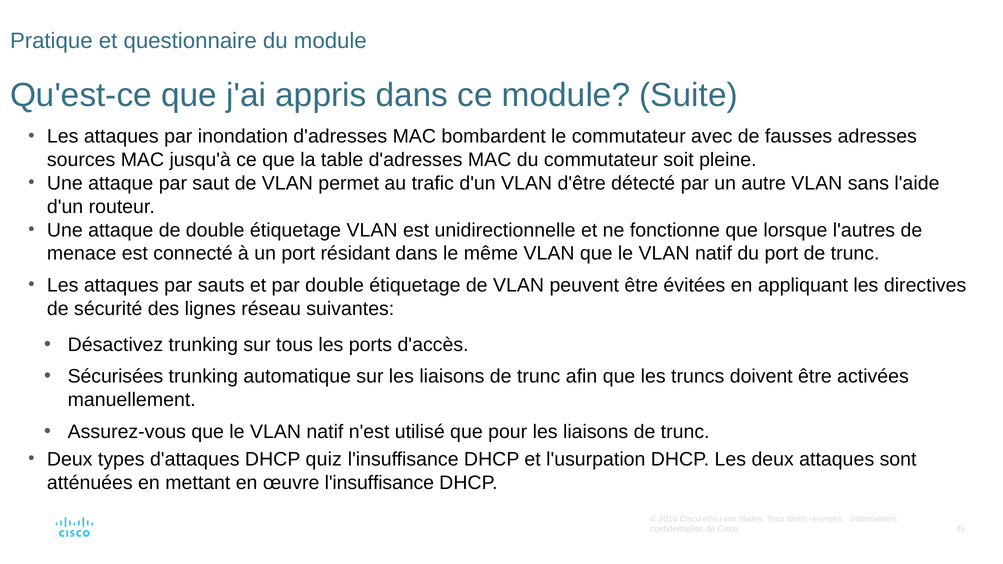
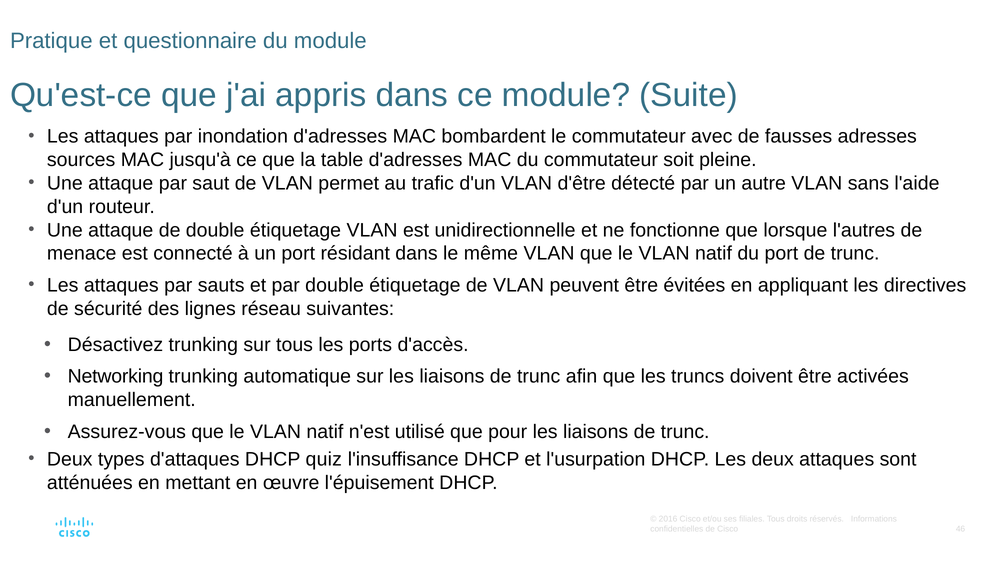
Sécurisées: Sécurisées -> Networking (116, 377)
œuvre l'insuffisance: l'insuffisance -> l'épuisement (379, 483)
